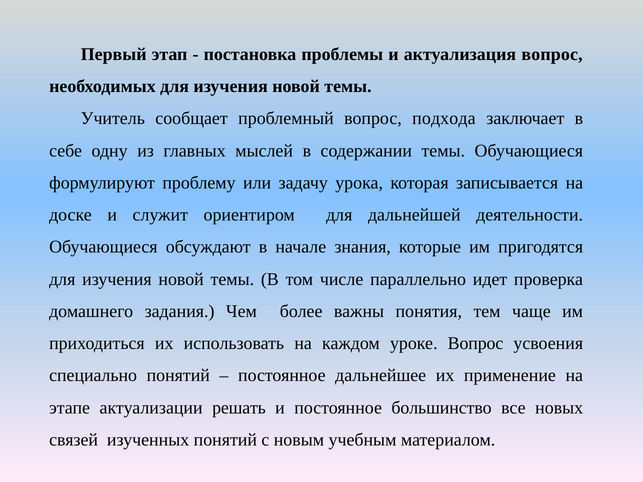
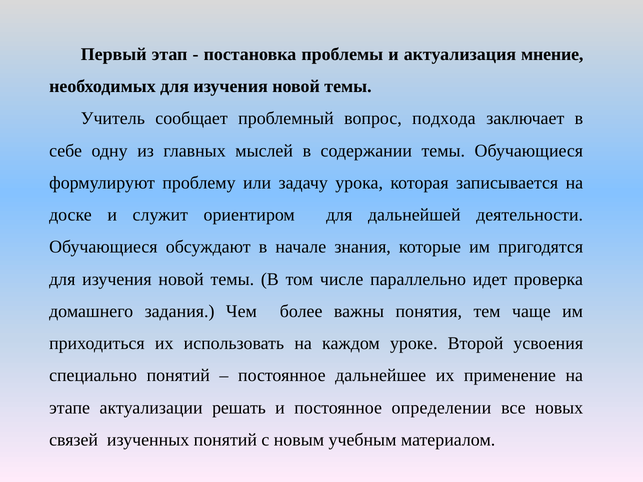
актуализация вопрос: вопрос -> мнение (552, 54)
уроке Вопрос: Вопрос -> Второй (476, 344)
большинство: большинство -> определении (441, 408)
